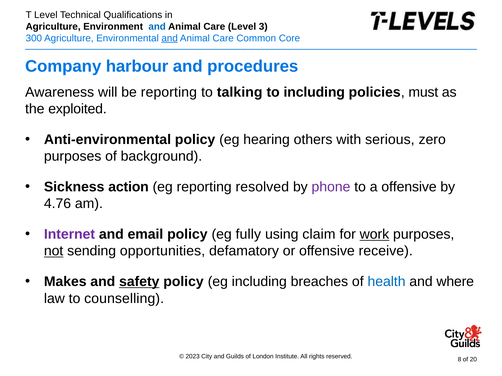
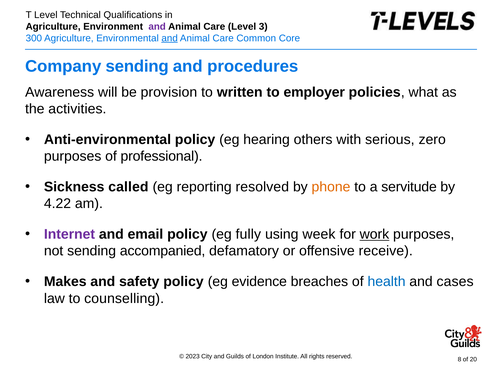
and colour: blue -> purple (157, 27)
Company harbour: harbour -> sending (137, 67)
be reporting: reporting -> provision (169, 92)
talking: talking -> written (240, 92)
to including: including -> employer (314, 92)
must: must -> what (423, 92)
exploited: exploited -> activities (77, 109)
background: background -> professional (162, 157)
action: action -> called (128, 187)
phone colour: purple -> orange (331, 187)
a offensive: offensive -> servitude (409, 187)
4.76: 4.76 -> 4.22 (58, 204)
claim: claim -> week (319, 235)
not underline: present -> none (54, 251)
opportunities: opportunities -> accompanied (163, 251)
safety underline: present -> none (139, 282)
eg including: including -> evidence (259, 282)
where: where -> cases (455, 282)
